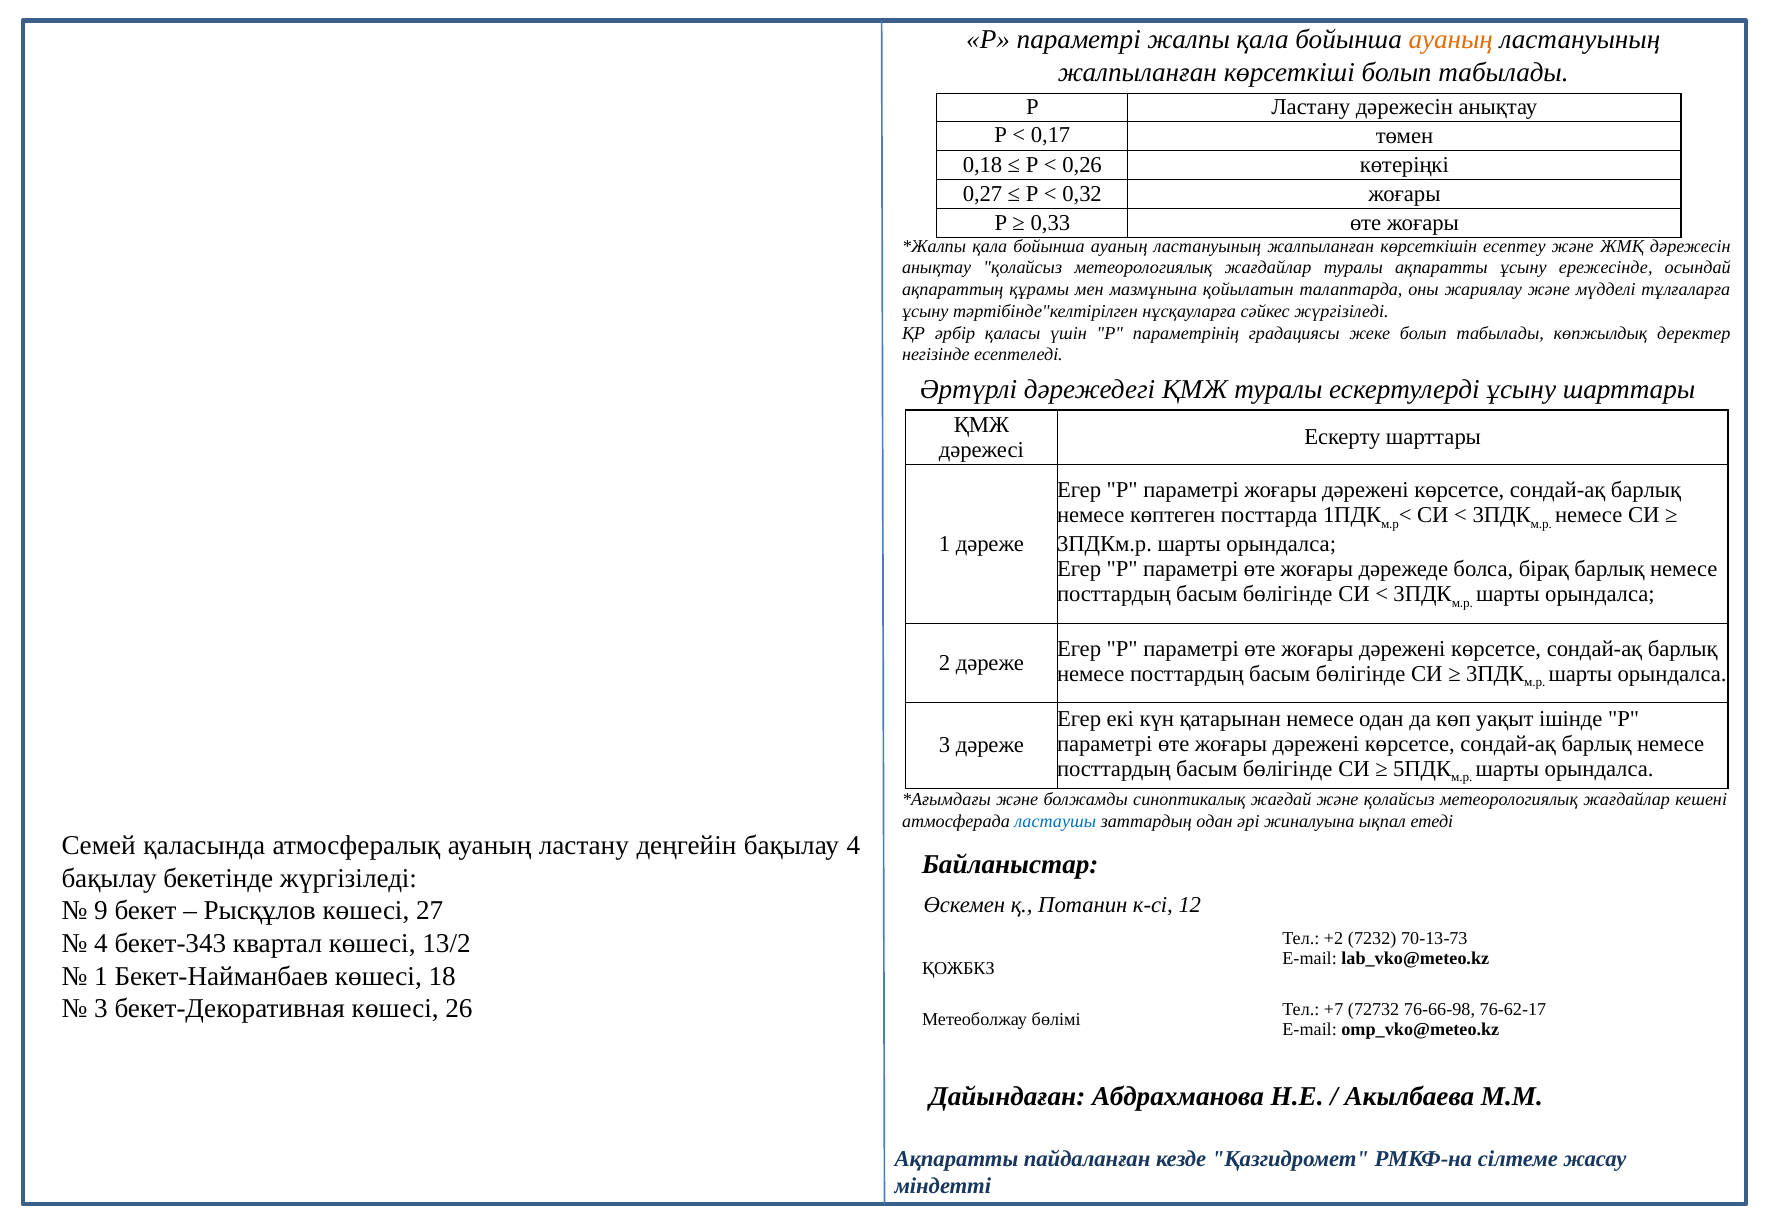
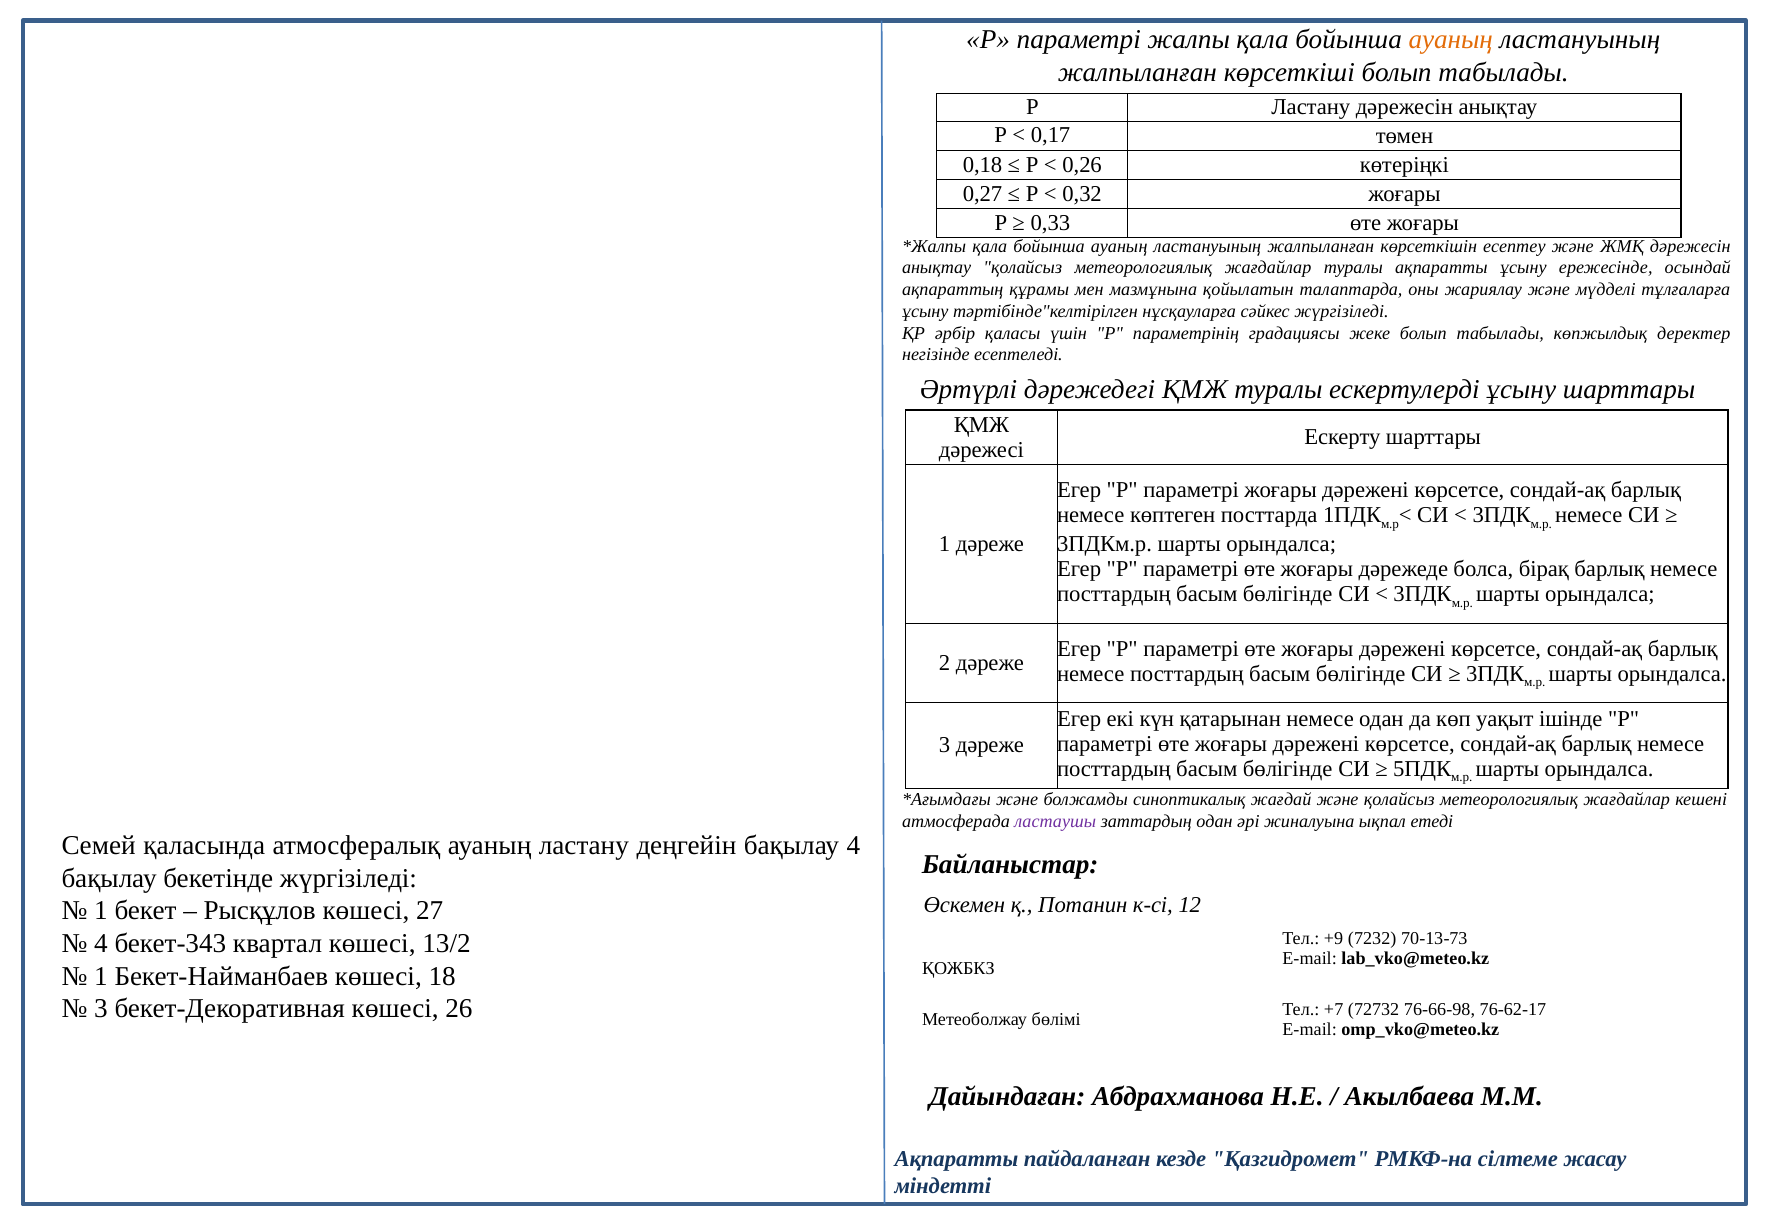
ластаушы colour: blue -> purple (1055, 821)
9: 9 -> 1 (101, 911)
+2: +2 -> +9 (1334, 938)
